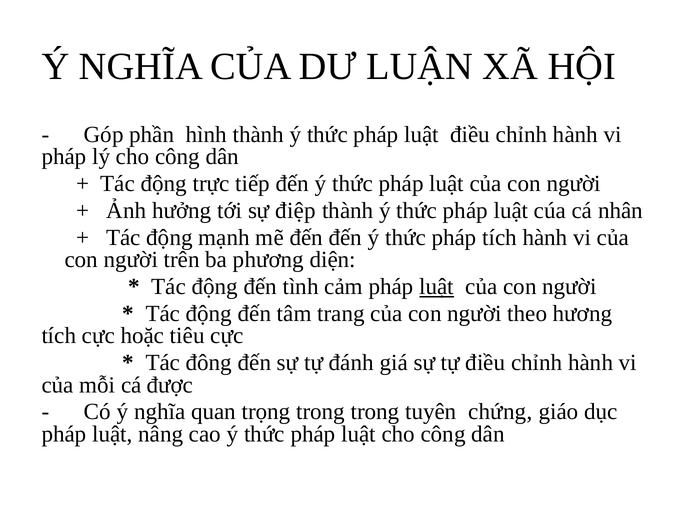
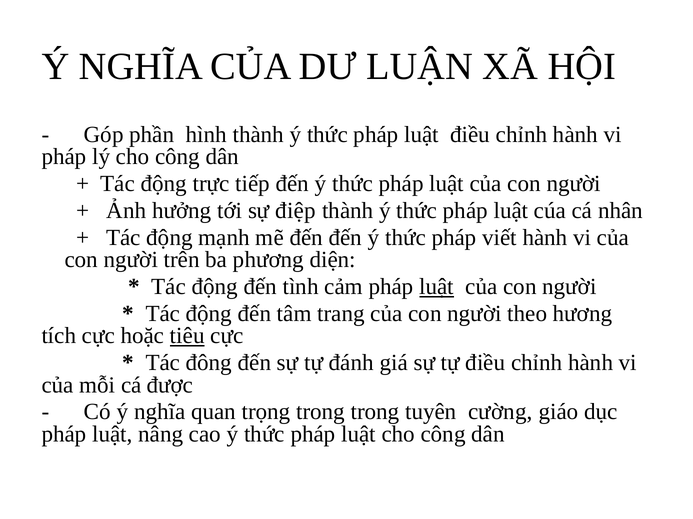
pháp tích: tích -> viết (500, 238)
tiêu underline: none -> present (187, 336)
chứng: chứng -> cường (500, 412)
